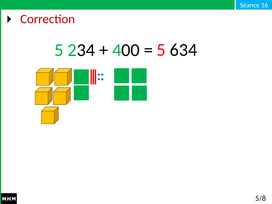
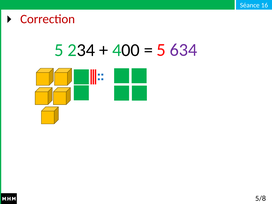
634 colour: black -> purple (183, 50)
